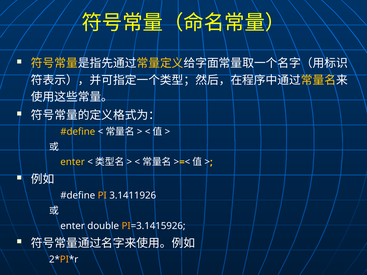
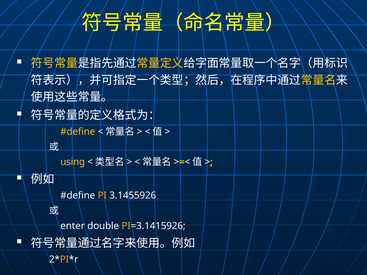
enter: enter -> using (73, 162)
3.1411926: 3.1411926 -> 3.1455926 (133, 196)
